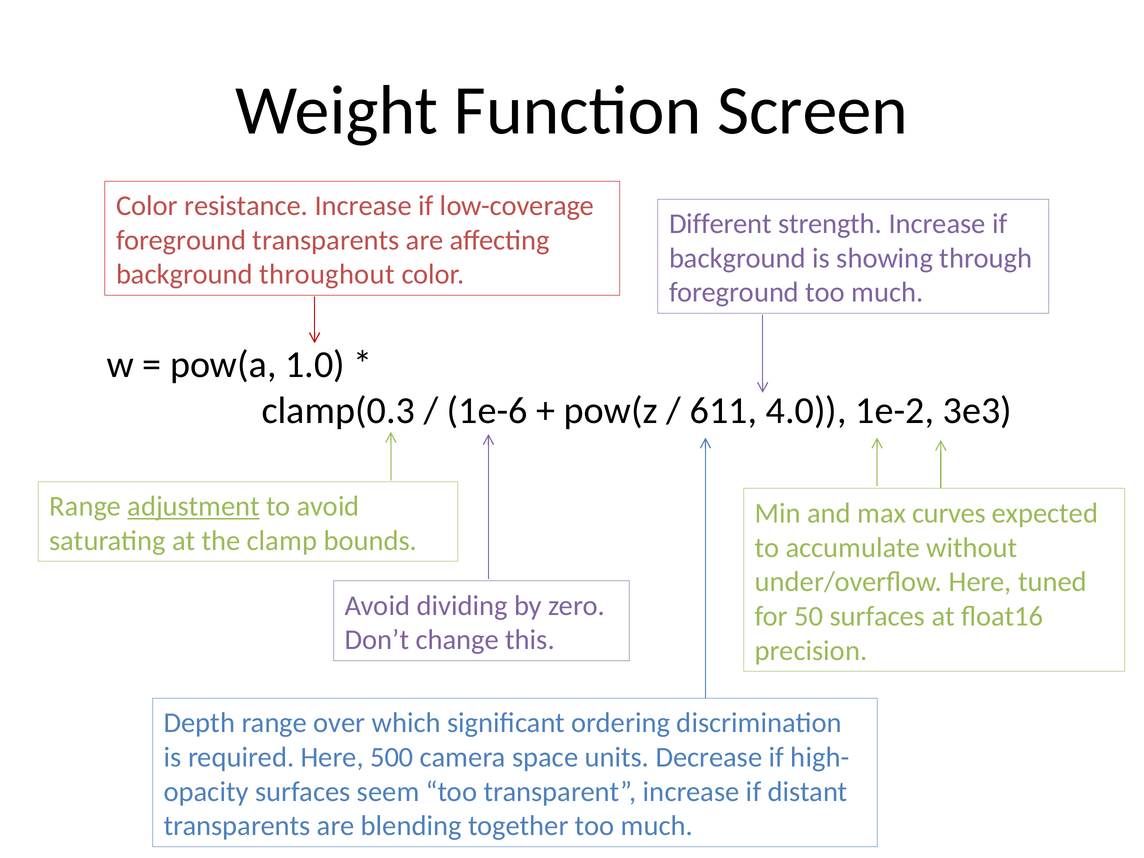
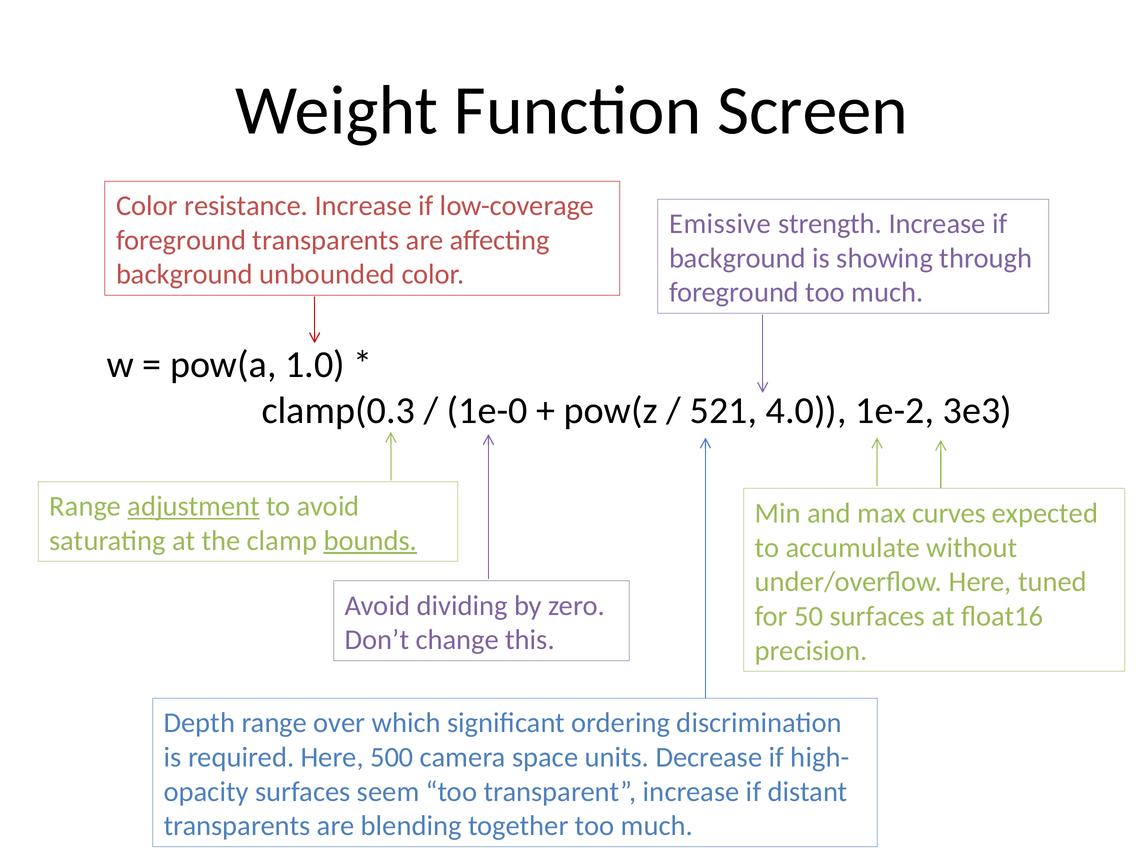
Different: Different -> Emissive (720, 224)
throughout: throughout -> unbounded (327, 275)
1e-6: 1e-6 -> 1e-0 (487, 411)
611: 611 -> 521 (723, 411)
bounds underline: none -> present (370, 541)
